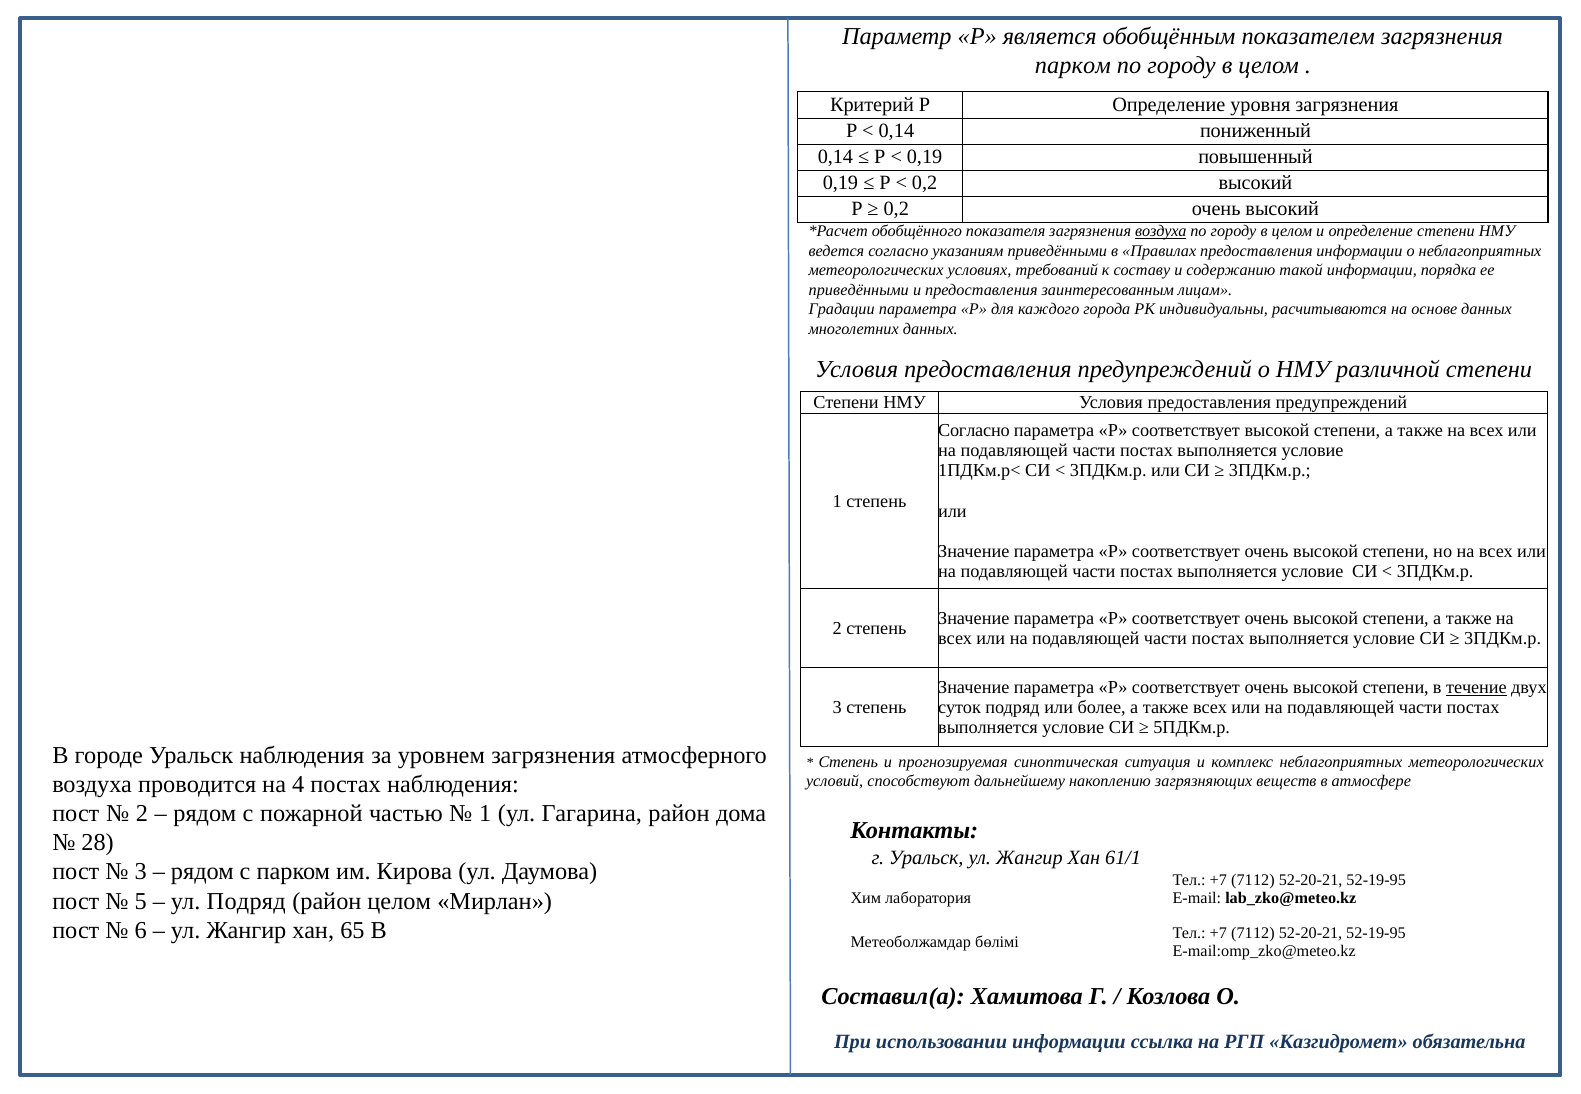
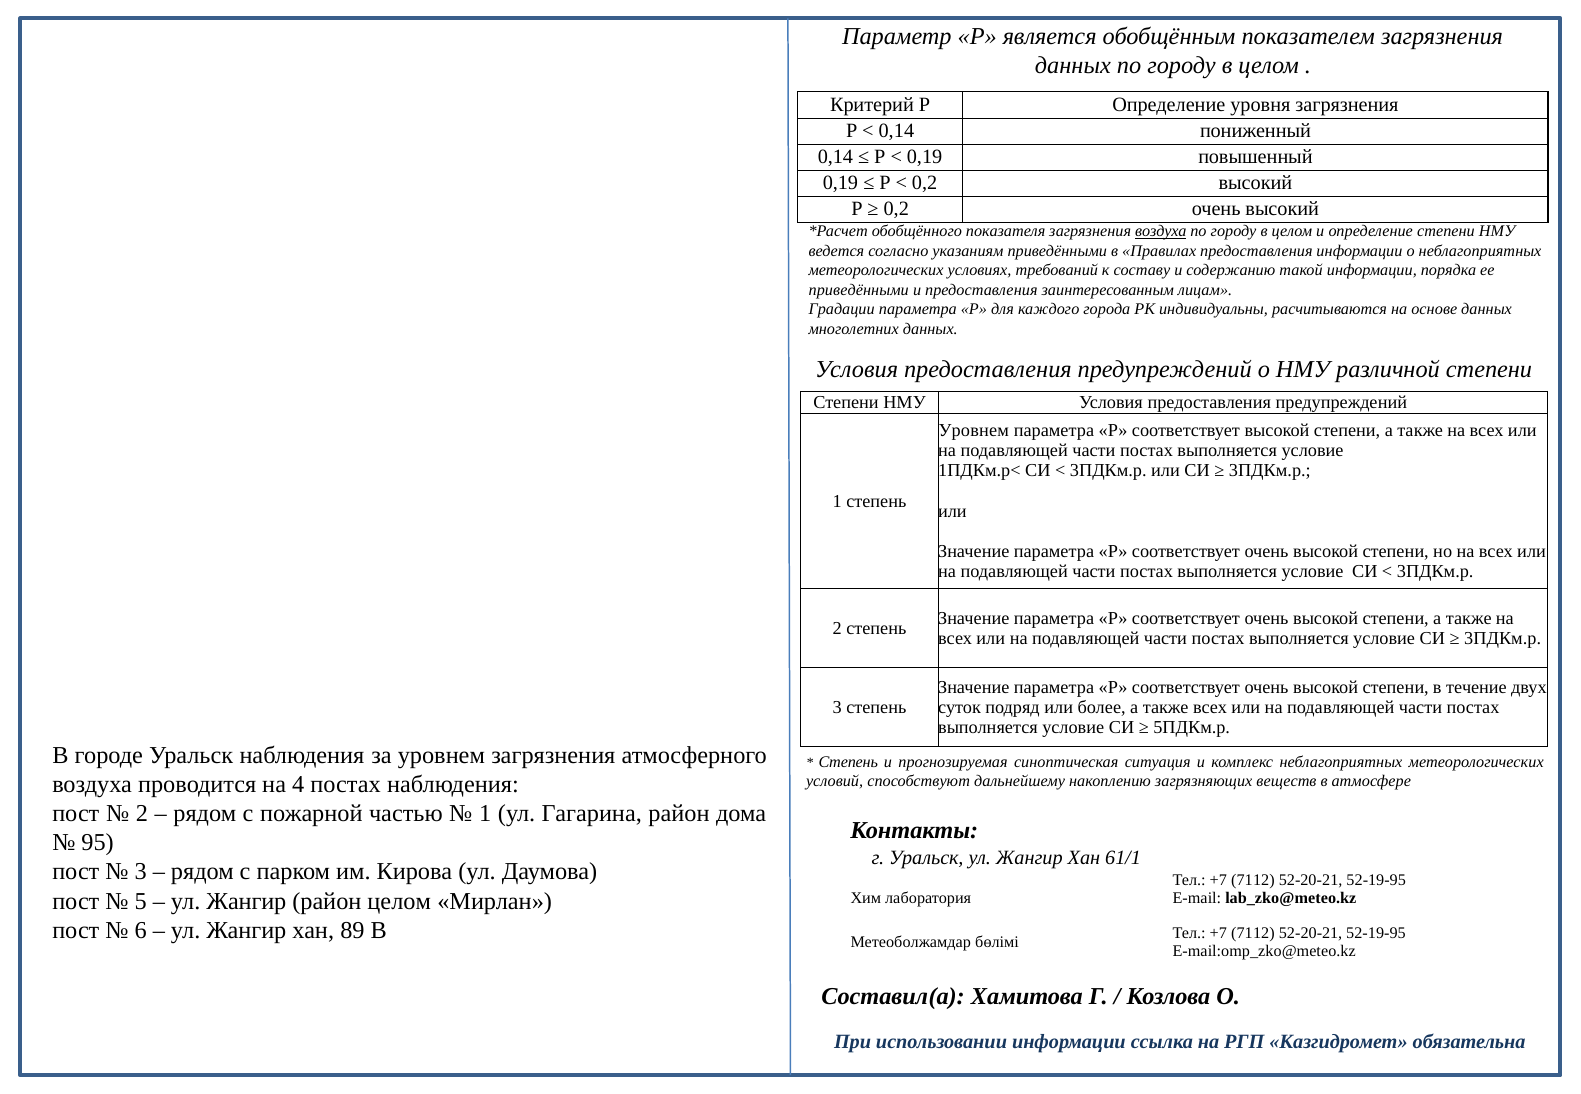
парком: парком -> данных (1073, 65)
Согласно: Согласно -> Уровнем (974, 431)
течение underline: present -> none (1476, 688)
28: 28 -> 95 (98, 843)
Подряд: Подряд -> Жангир (246, 901)
65: 65 -> 89 (352, 931)
